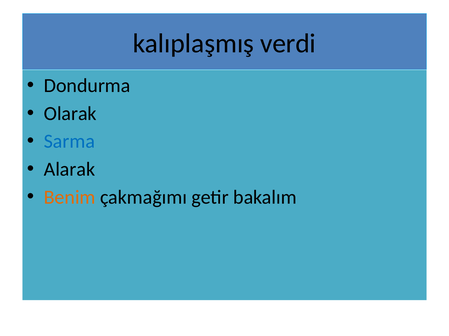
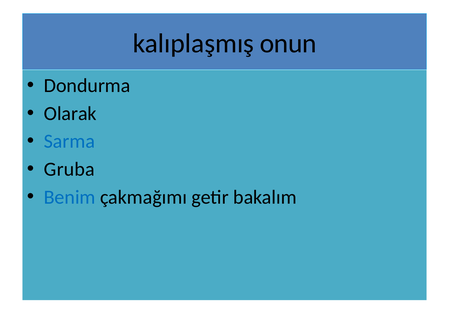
verdi: verdi -> onun (288, 43)
Alarak: Alarak -> Gruba (69, 170)
Benim colour: orange -> blue (70, 198)
